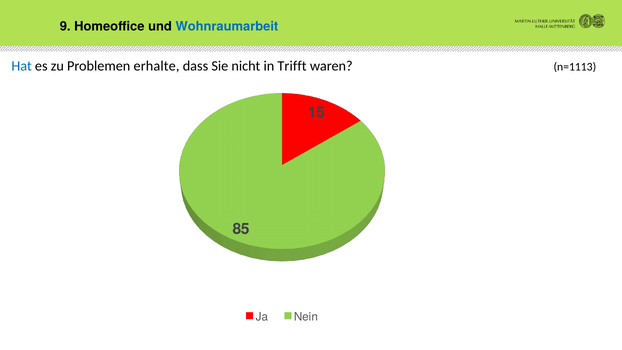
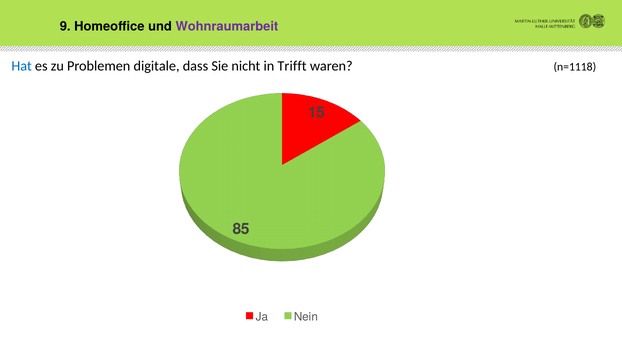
Wohnraumarbeit colour: blue -> purple (227, 26)
erhalte: erhalte -> digitale (157, 66)
n=1113: n=1113 -> n=1118 (575, 67)
